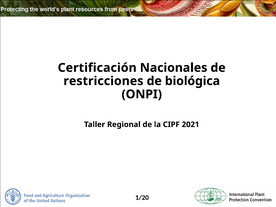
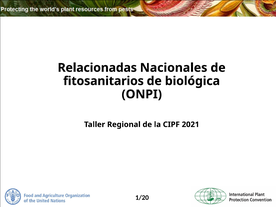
Certificación: Certificación -> Relacionadas (97, 68)
restricciones: restricciones -> fitosanitarios (104, 81)
